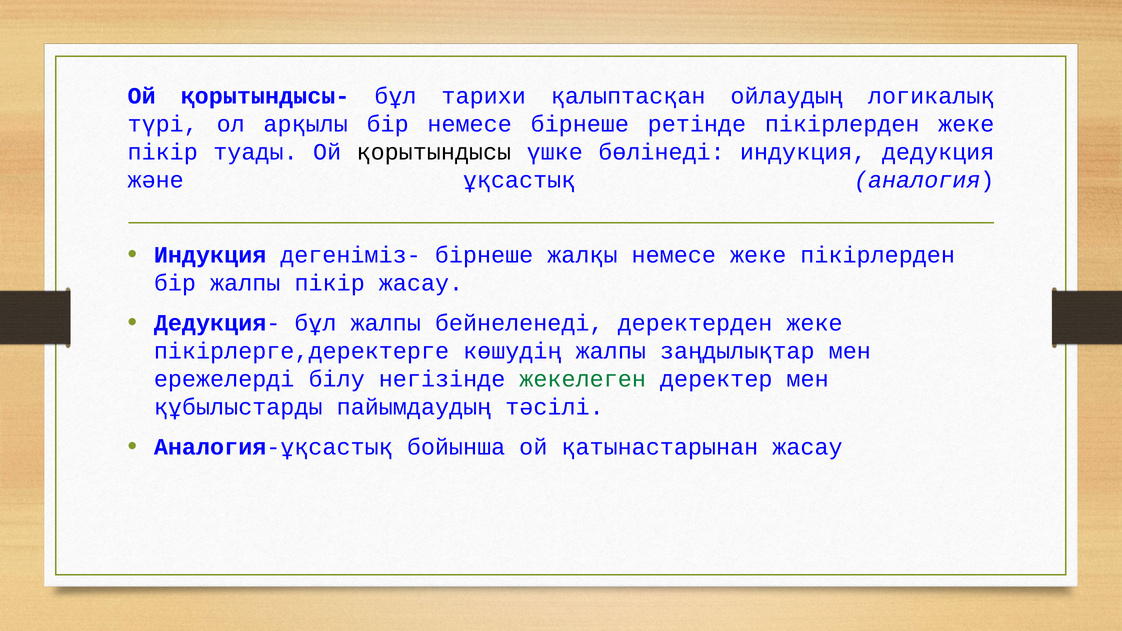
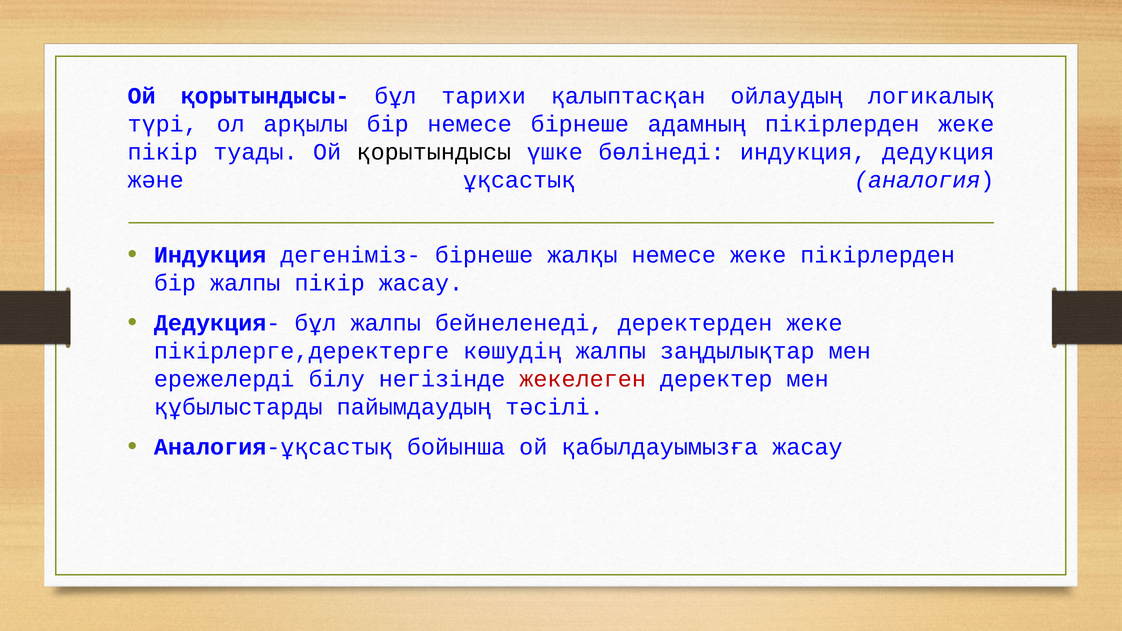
ретінде: ретінде -> адамның (697, 124)
жекелеген colour: green -> red (583, 379)
қатынастарынан: қатынастарынан -> қабылдауымызға (660, 447)
